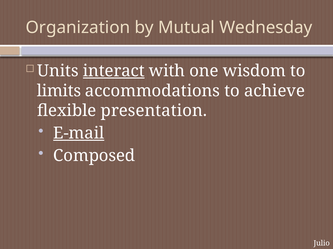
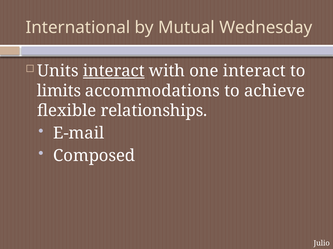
Organization: Organization -> International (78, 28)
one wisdom: wisdom -> interact (254, 71)
presentation: presentation -> relationships (154, 111)
E-mail underline: present -> none (79, 134)
